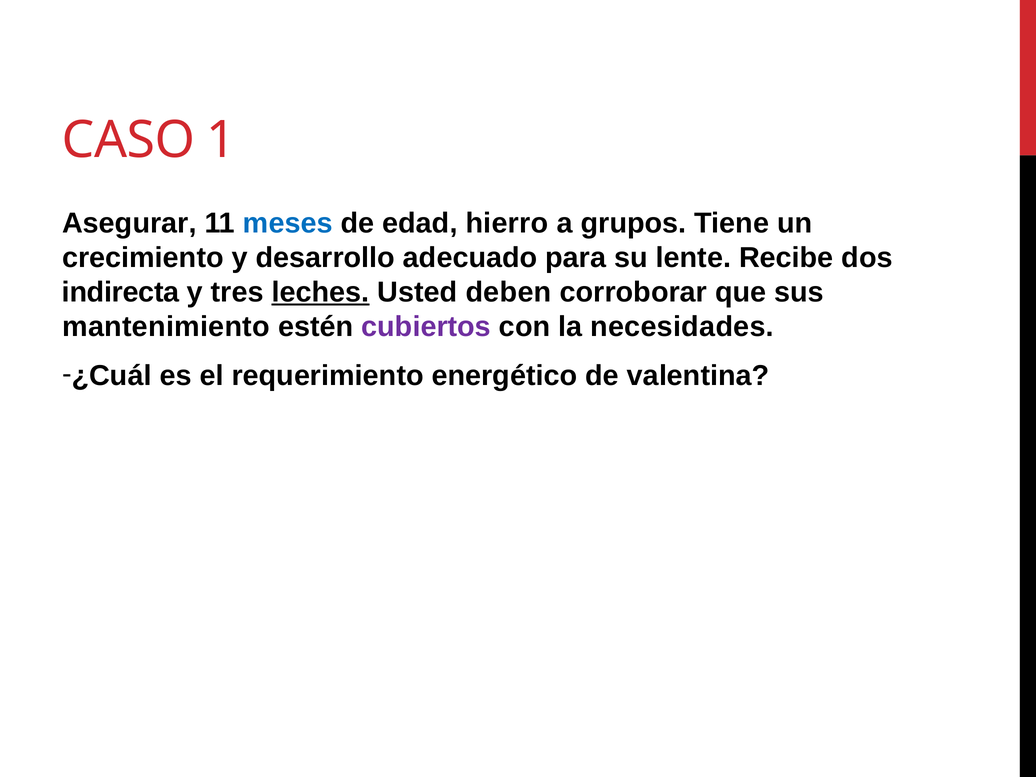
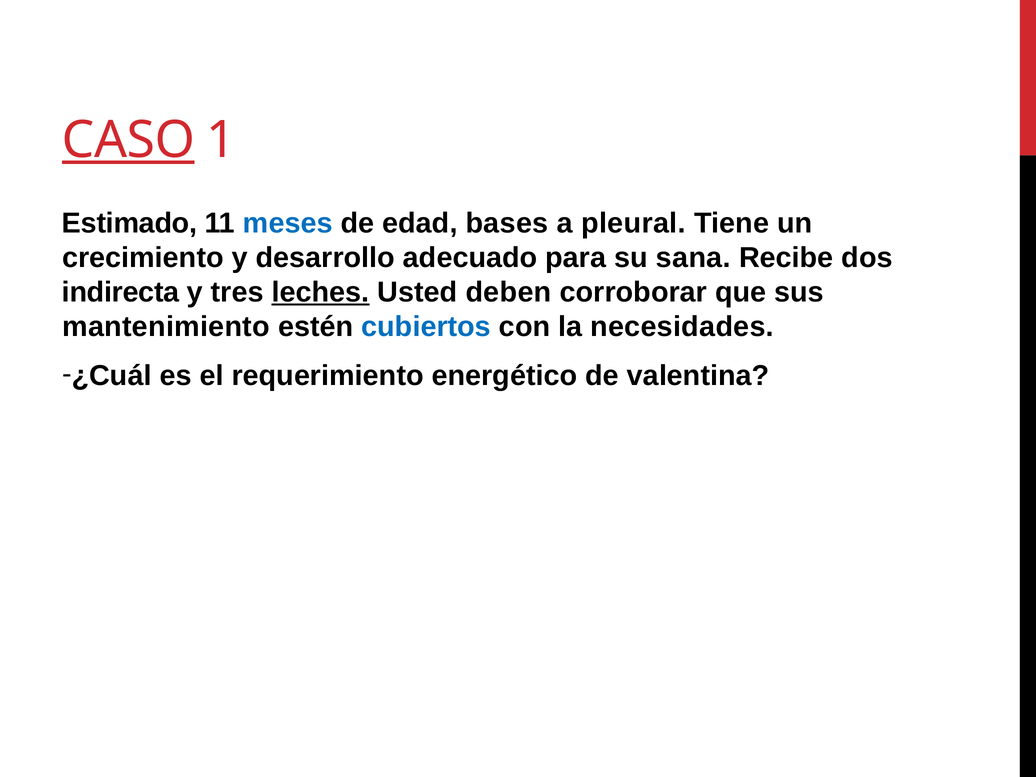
CASO underline: none -> present (128, 140)
Asegurar: Asegurar -> Estimado (130, 223)
hierro: hierro -> bases (507, 223)
grupos: grupos -> pleural (633, 223)
lente: lente -> sana (693, 258)
cubiertos colour: purple -> blue (426, 327)
